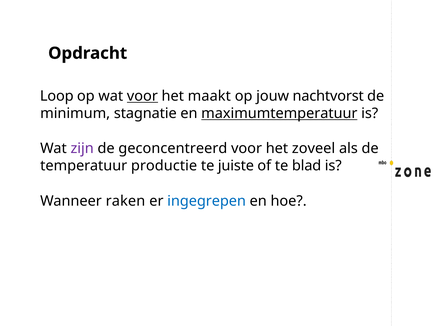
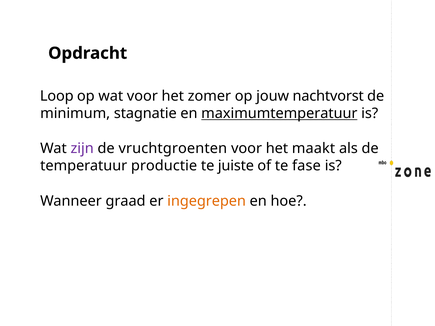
voor underline: present -> none (142, 96)
maakt: maakt -> zomer (209, 96)
geconcentreerd: geconcentreerd -> vruchtgroenten (173, 148)
zoveel: zoveel -> maakt (314, 148)
blad: blad -> fase (306, 166)
raken: raken -> graad (126, 201)
ingegrepen colour: blue -> orange (207, 201)
